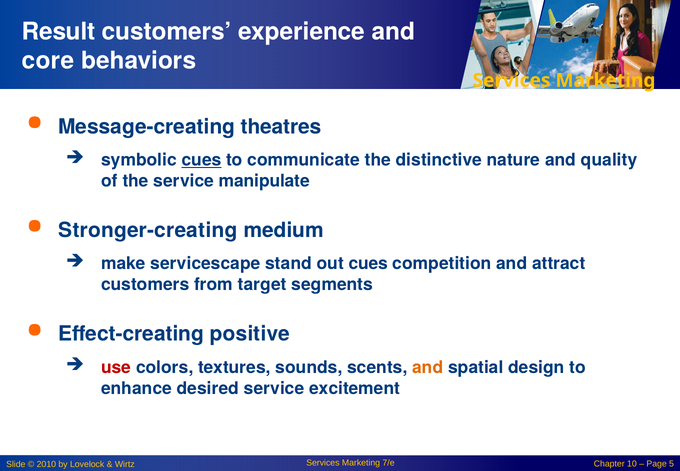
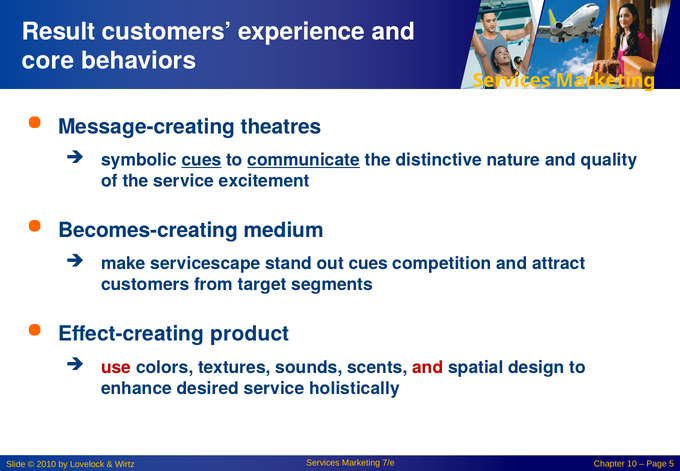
communicate underline: none -> present (304, 160)
manipulate: manipulate -> excitement (264, 181)
Stronger-creating: Stronger-creating -> Becomes-creating (148, 230)
positive: positive -> product (250, 334)
and colour: orange -> red (428, 367)
excitement: excitement -> holistically (355, 388)
